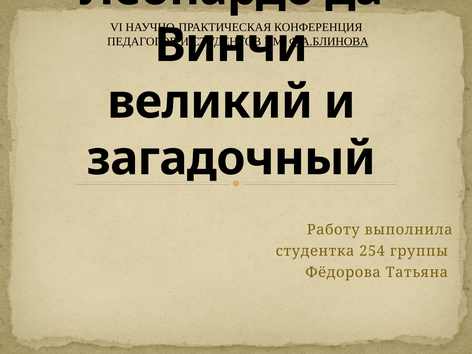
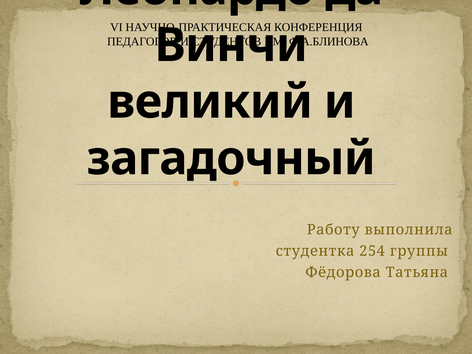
Ф.А.БЛИНОВА underline: present -> none (329, 42)
